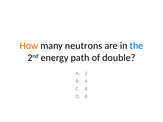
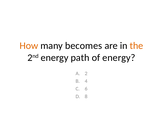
neutrons: neutrons -> becomes (84, 46)
the colour: blue -> orange (136, 46)
of double: double -> energy (119, 58)
